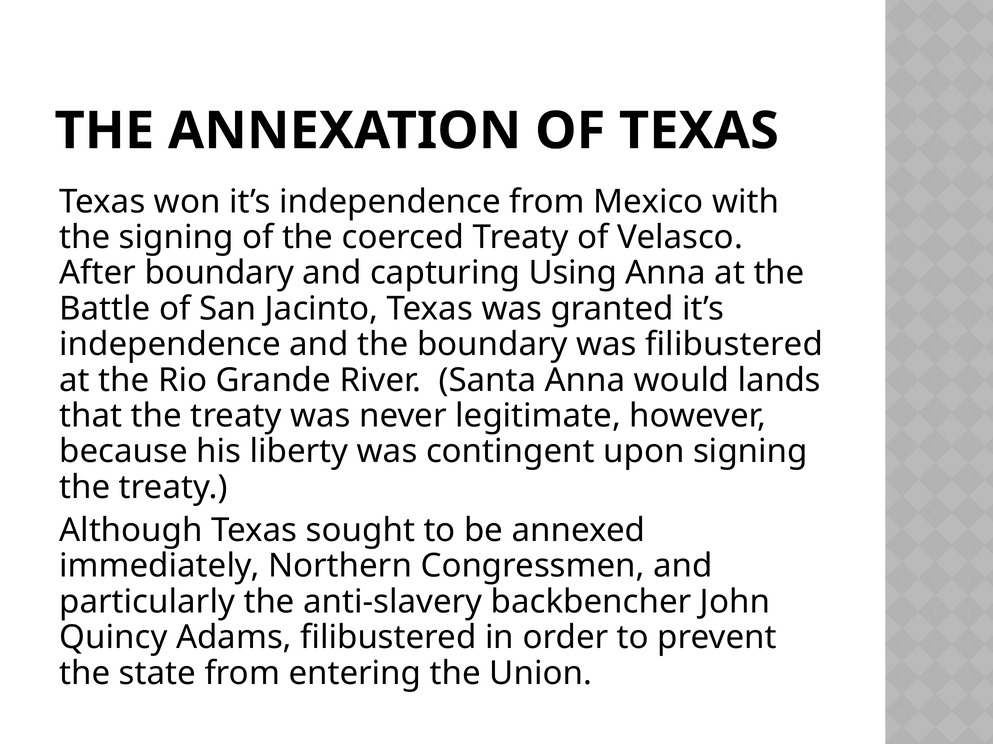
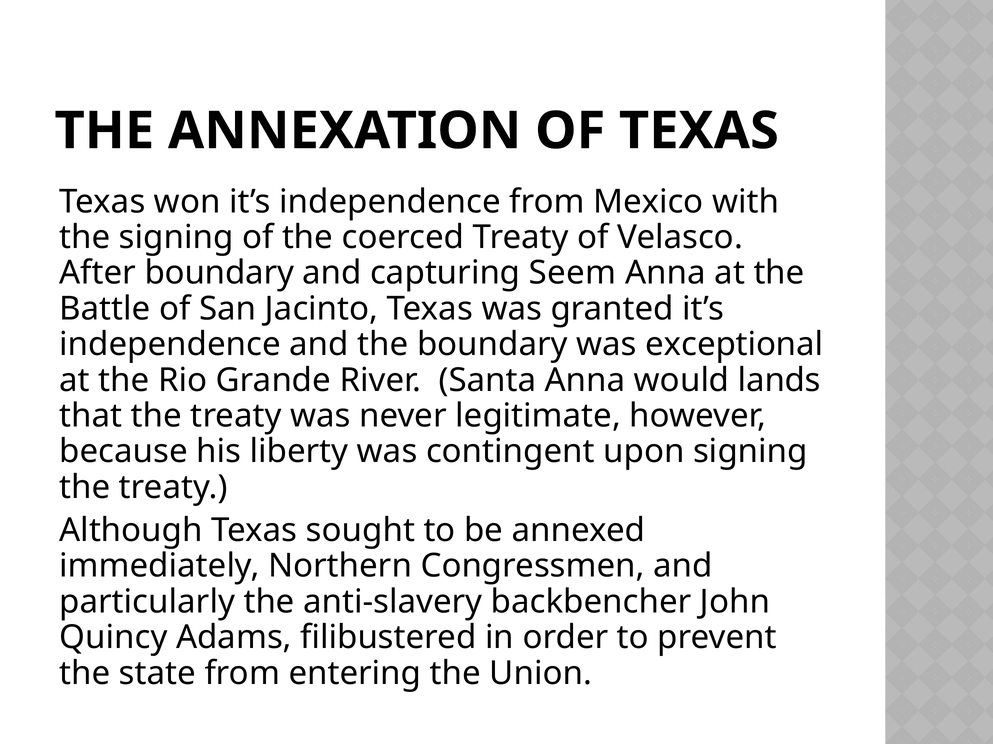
Using: Using -> Seem (573, 273)
was filibustered: filibustered -> exceptional (734, 345)
